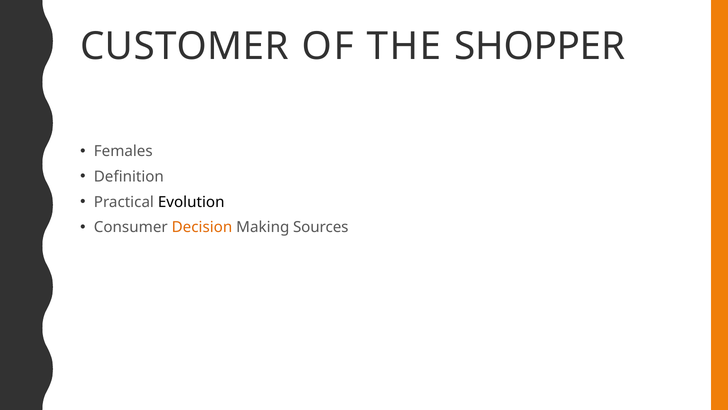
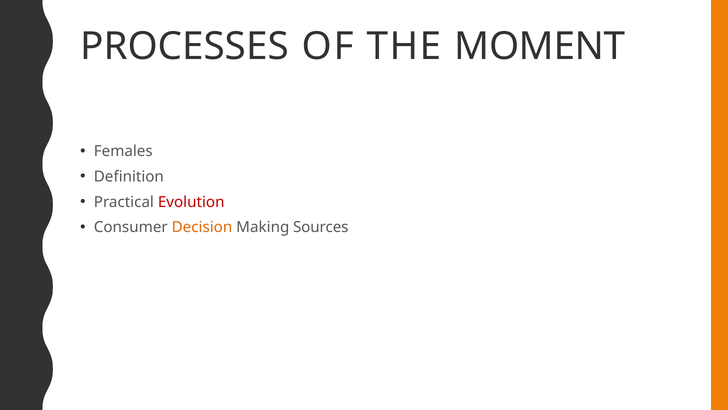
CUSTOMER: CUSTOMER -> PROCESSES (185, 46)
SHOPPER: SHOPPER -> MOMENT (540, 46)
Evolution colour: black -> red (191, 202)
